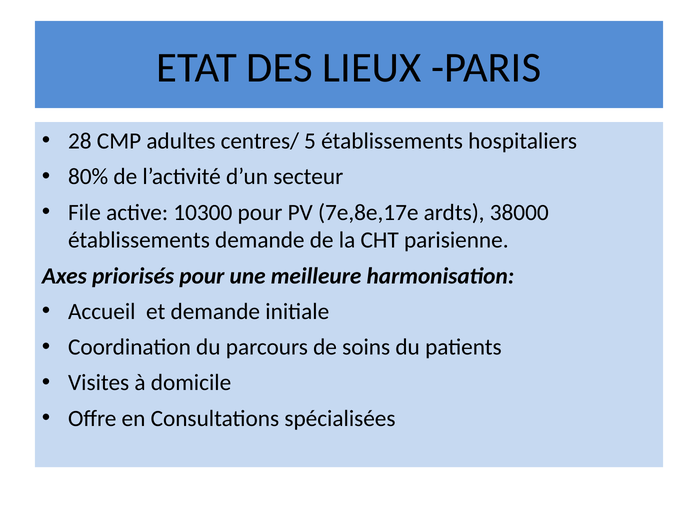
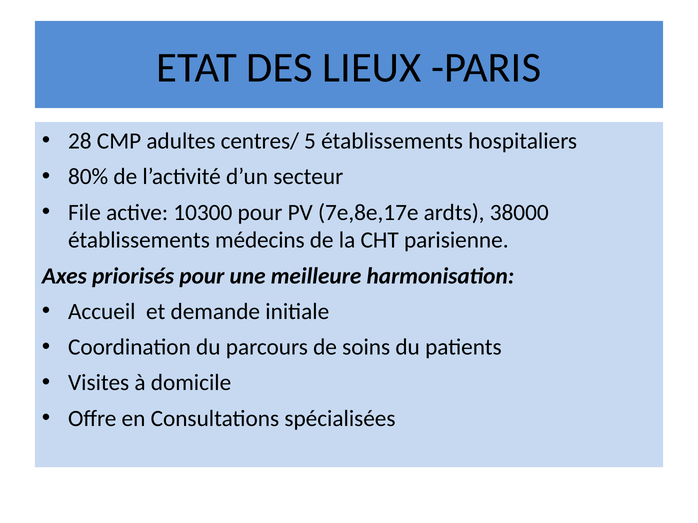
établissements demande: demande -> médecins (260, 240)
